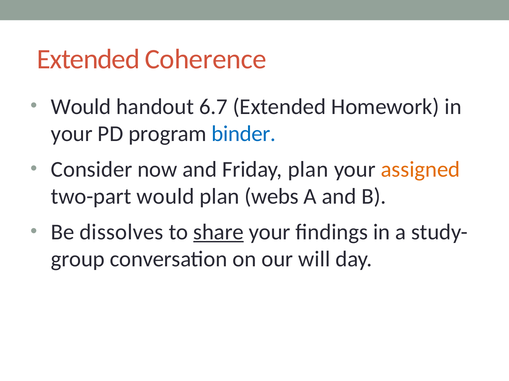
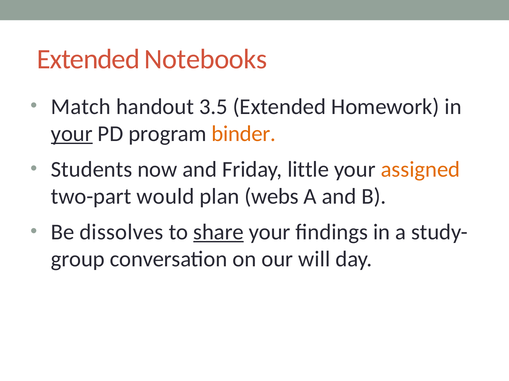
Coherence: Coherence -> Notebooks (206, 59)
Would: Would -> Match (81, 107)
6.7: 6.7 -> 3.5 (213, 107)
your underline: none -> present (72, 134)
binder colour: blue -> orange (244, 134)
Consider: Consider -> Students (92, 170)
Friday plan: plan -> little (308, 170)
